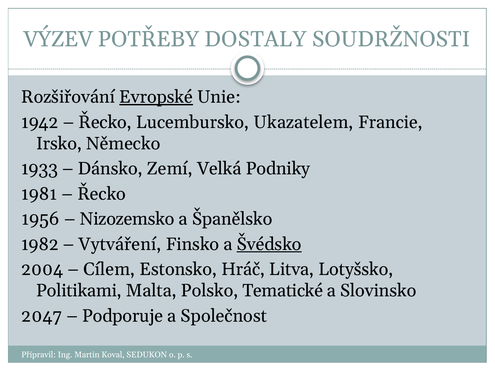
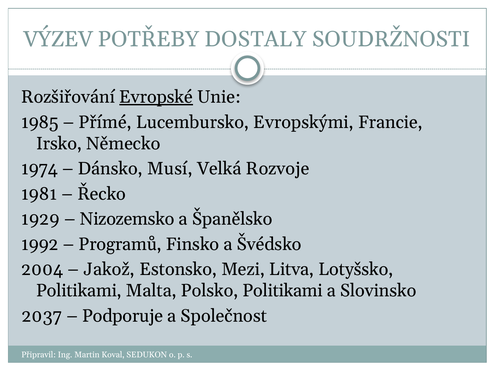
1942: 1942 -> 1985 (40, 122)
Řecko: Řecko -> Přímé (105, 122)
Ukazatelem: Ukazatelem -> Evropskými (304, 122)
1933: 1933 -> 1974 (40, 169)
Zemí: Zemí -> Musí (170, 169)
Podniky: Podniky -> Rozvoje (278, 169)
1956: 1956 -> 1929 (40, 219)
1982: 1982 -> 1992 (40, 244)
Vytváření: Vytváření -> Programů (120, 244)
Švédsko underline: present -> none (269, 244)
Cílem: Cílem -> Jakož (109, 269)
Hráč: Hráč -> Mezi (243, 269)
Polsko Tematické: Tematické -> Politikami (283, 291)
2047: 2047 -> 2037 (42, 316)
